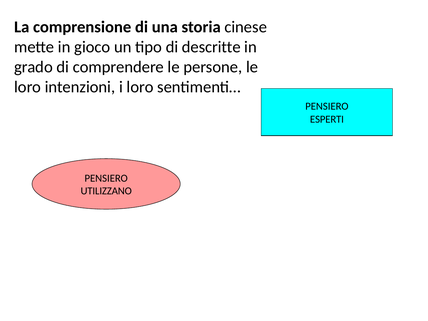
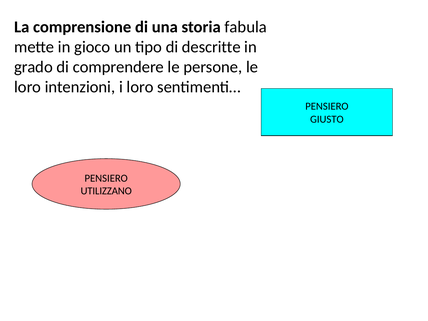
cinese: cinese -> fabula (246, 27)
ESPERTI: ESPERTI -> GIUSTO (327, 119)
